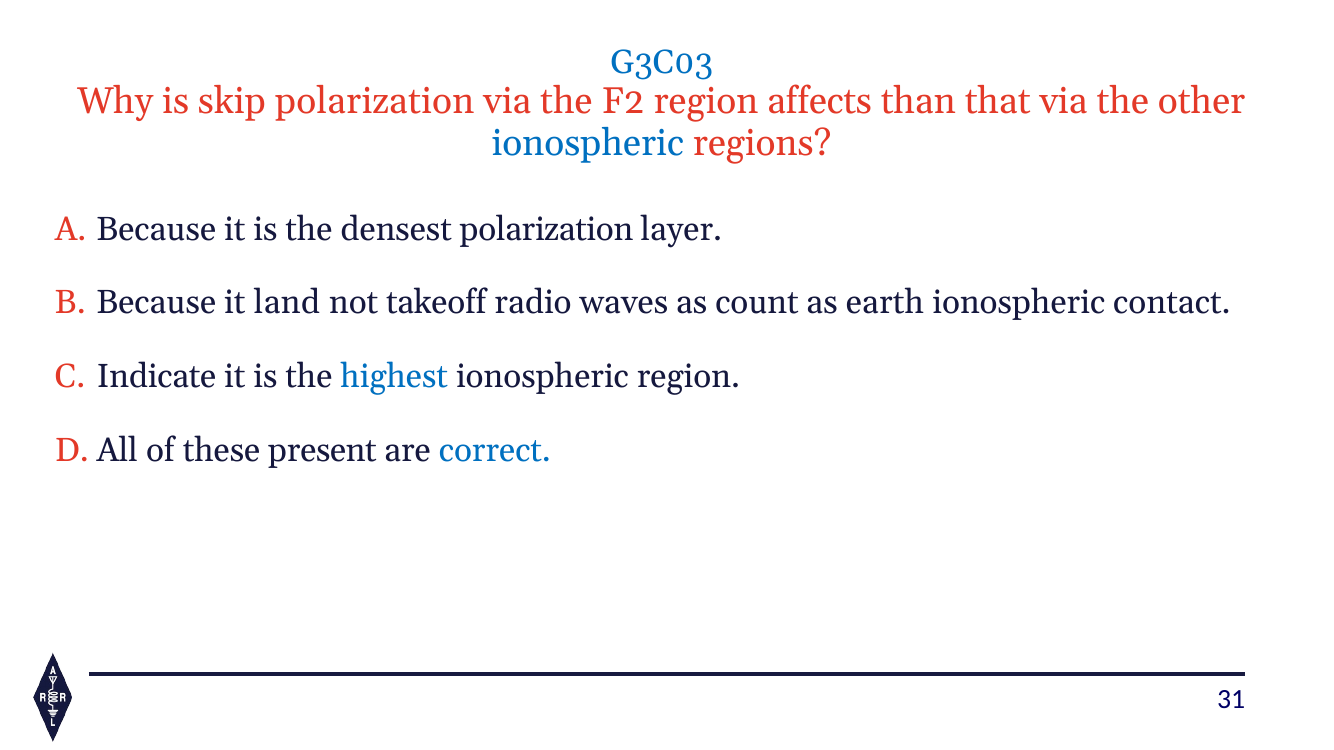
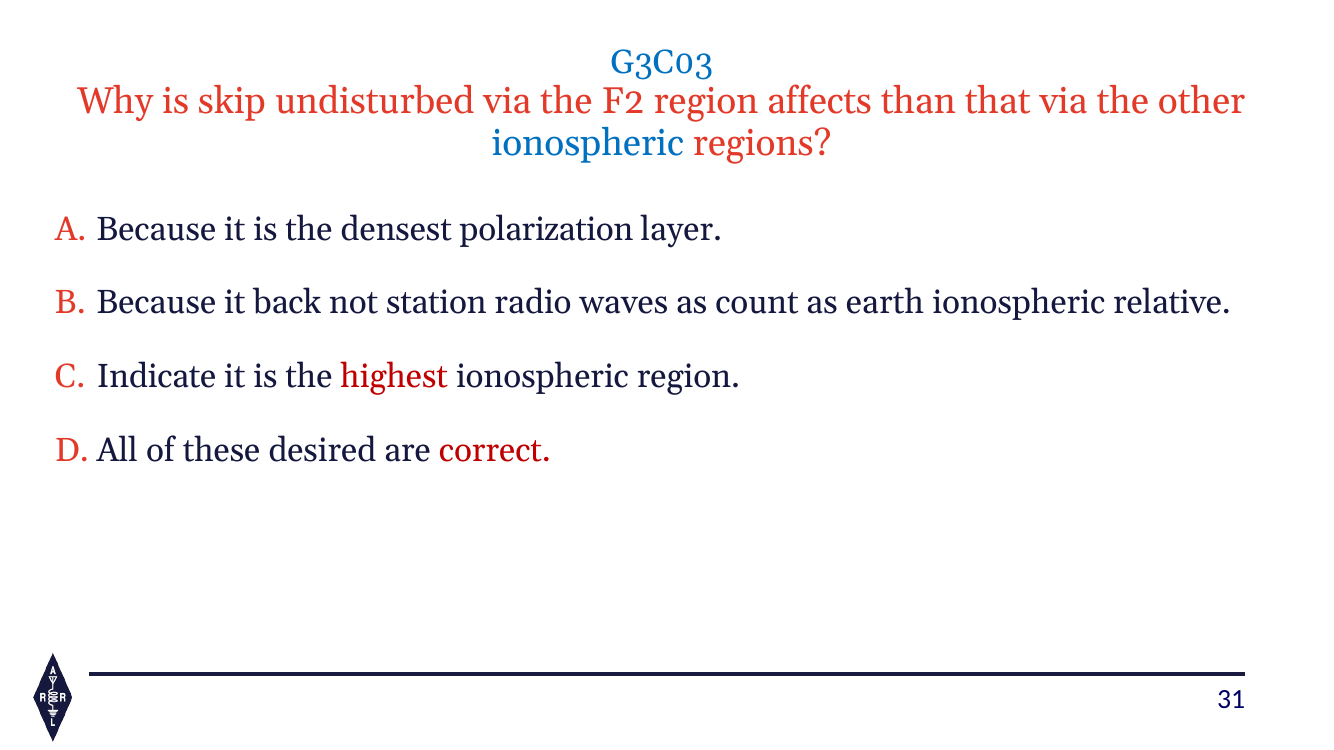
skip polarization: polarization -> undisturbed (375, 102)
land: land -> back (287, 303)
takeoff: takeoff -> station (436, 303)
contact: contact -> relative (1172, 303)
highest colour: blue -> red (394, 377)
present: present -> desired (322, 451)
correct colour: blue -> red (495, 451)
